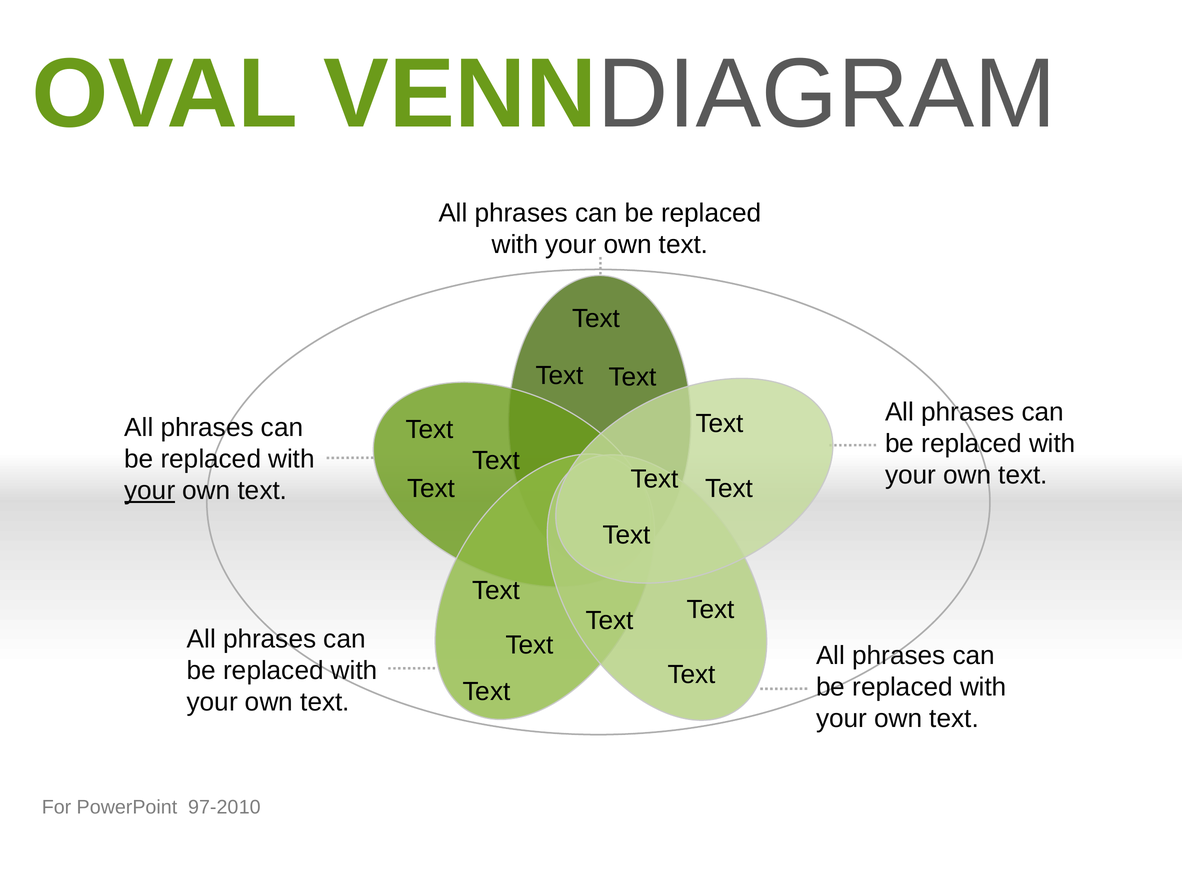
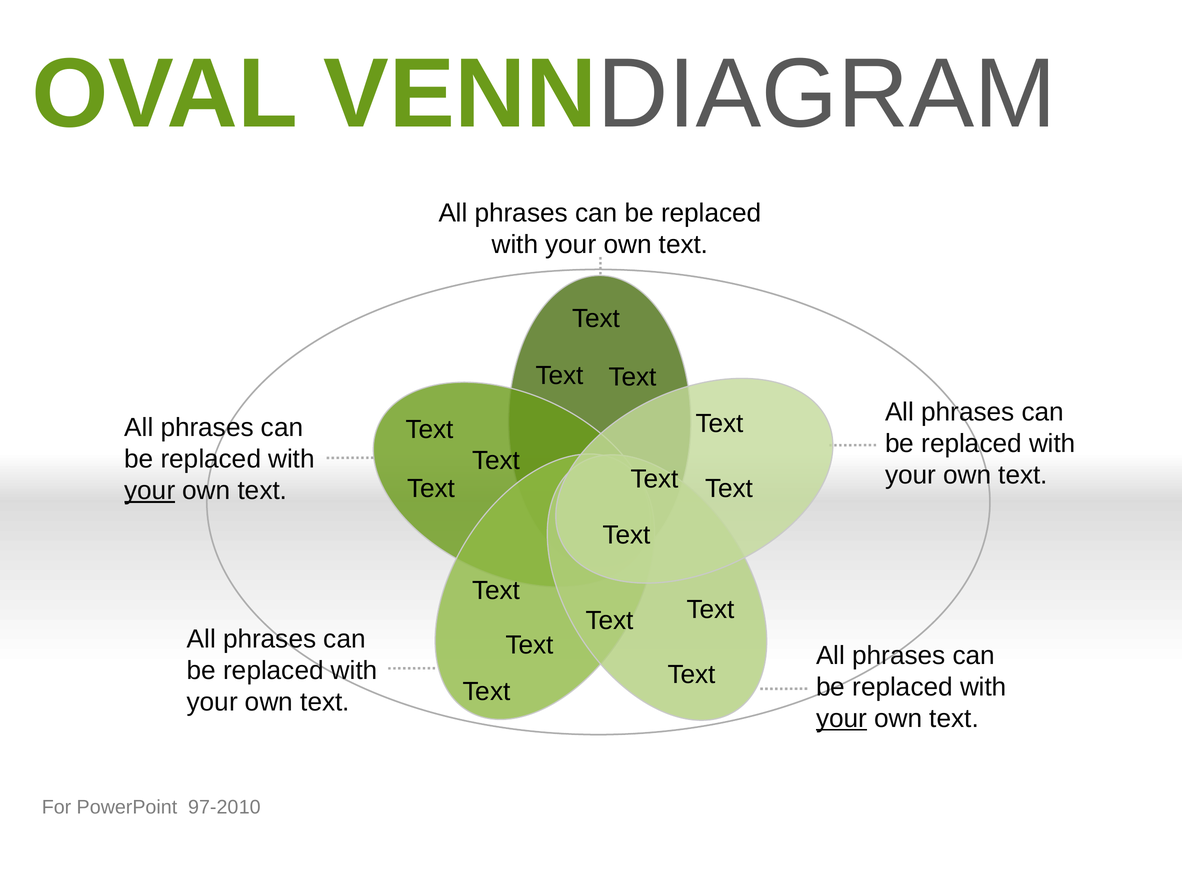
your underline: none -> present (842, 719)
